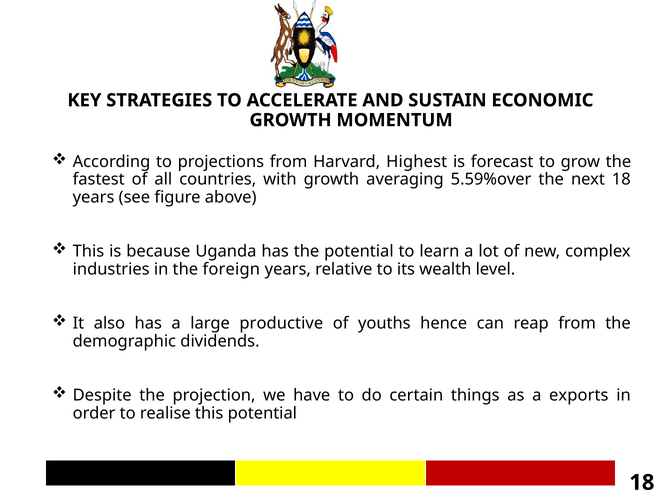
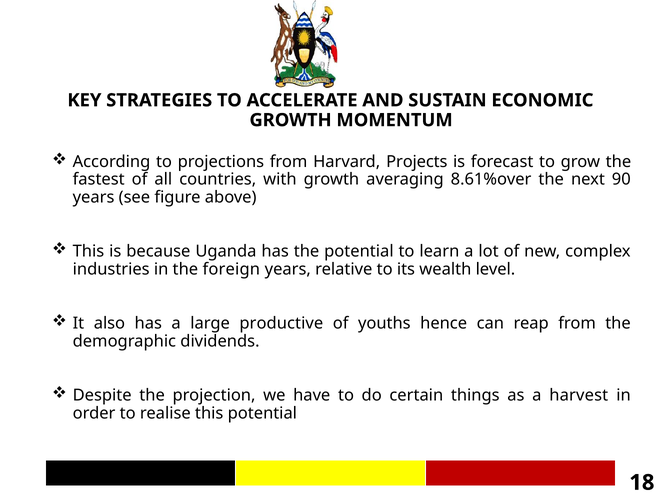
Highest: Highest -> Projects (417, 162)
5.59%over: 5.59%over -> 8.61%over (491, 179)
next 18: 18 -> 90 (621, 179)
exports: exports -> harvest (579, 395)
